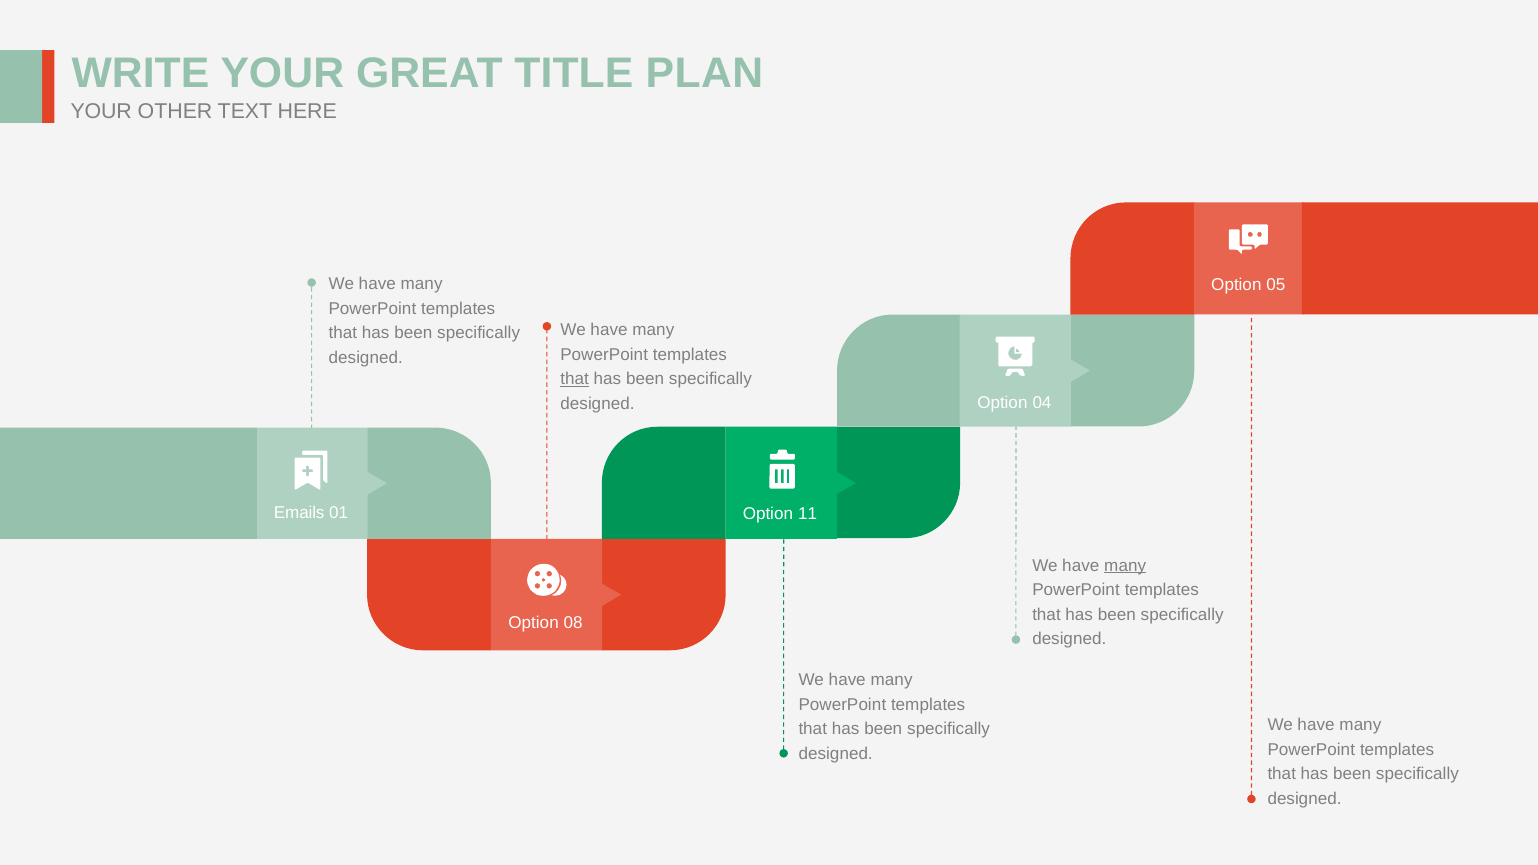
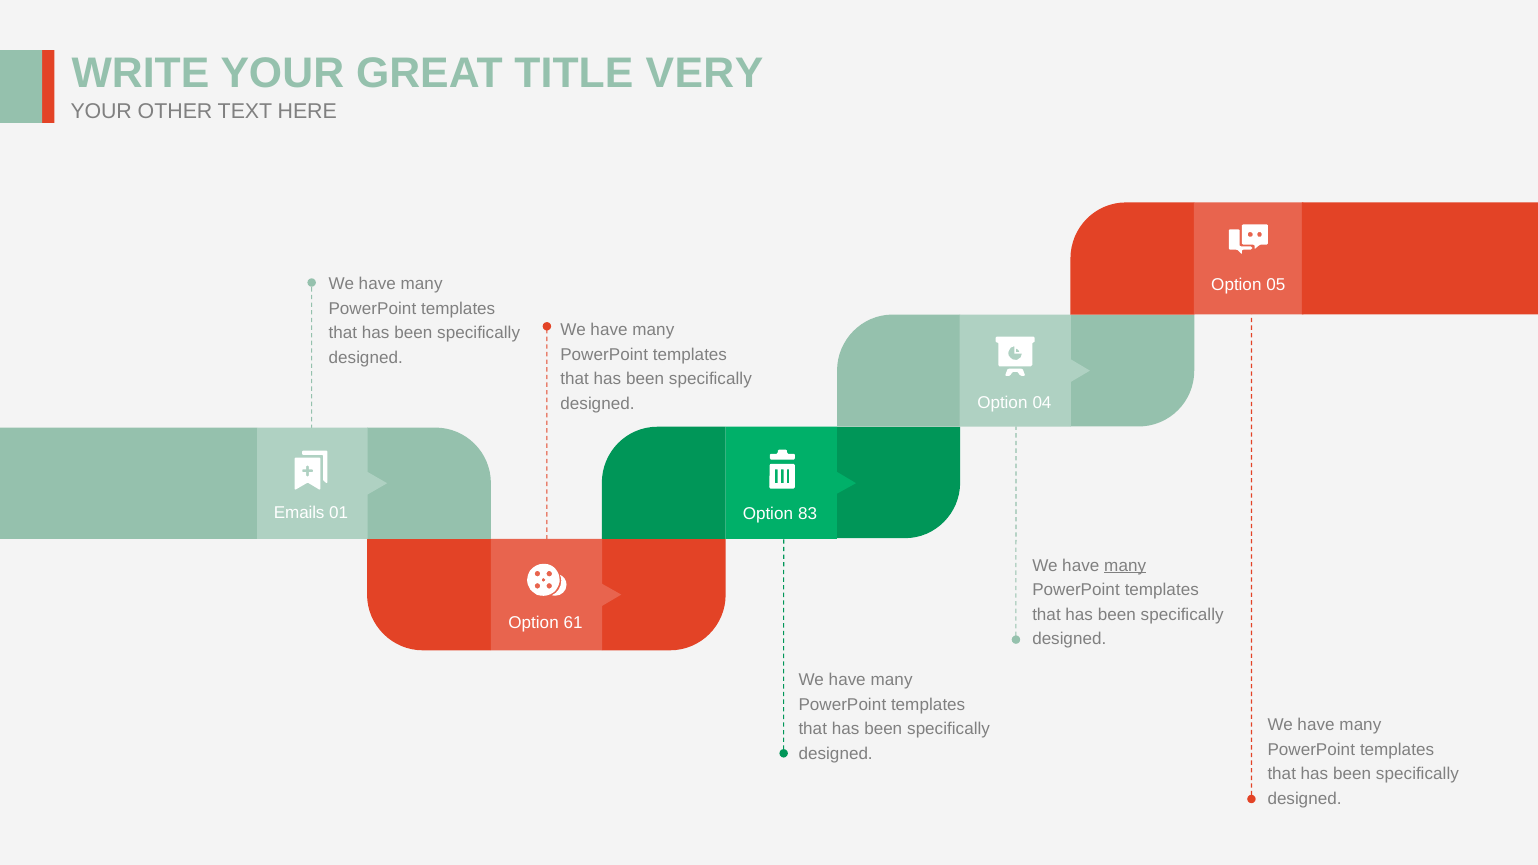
PLAN: PLAN -> VERY (704, 74)
that underline: present -> none (575, 379)
11: 11 -> 83 (808, 514)
08: 08 -> 61 (573, 623)
